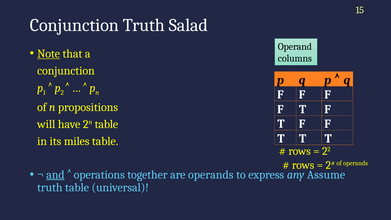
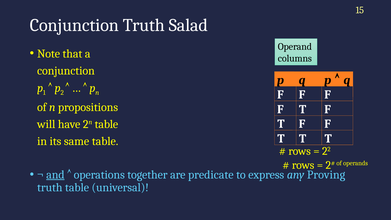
Note underline: present -> none (49, 54)
miles: miles -> same (77, 141)
are operands: operands -> predicate (211, 175)
Assume: Assume -> Proving (326, 175)
